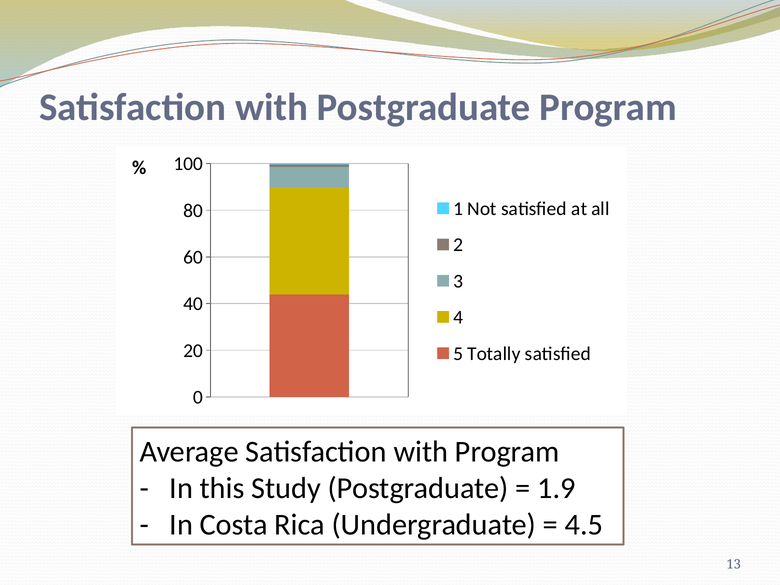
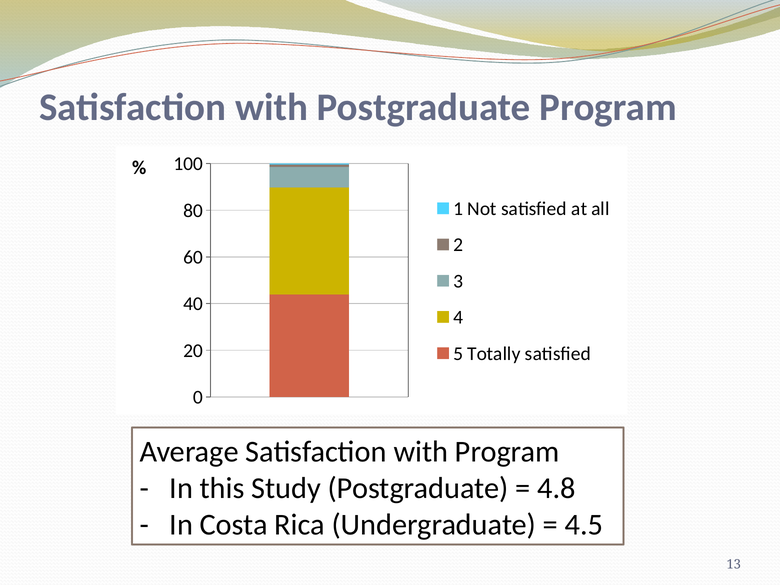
1.9: 1.9 -> 4.8 (556, 488)
